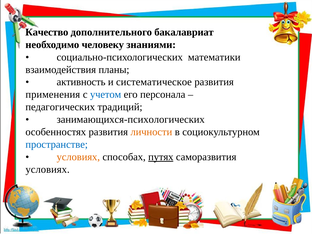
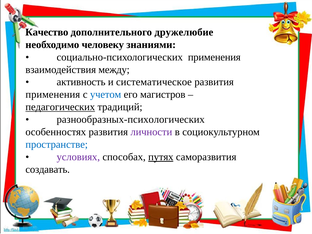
бакалавриат: бакалавриат -> дружелюбие (184, 32)
социально-психологических математики: математики -> применения (214, 57)
планы: планы -> между (114, 70)
персонала: персонала -> магистров (163, 95)
педагогических underline: none -> present (60, 107)
занимающихся-психологических: занимающихся-психологических -> разнообразных-психологических (131, 119)
личности colour: orange -> purple (151, 132)
условиях colour: orange -> purple (78, 157)
условиях: условиях -> создавать (48, 169)
